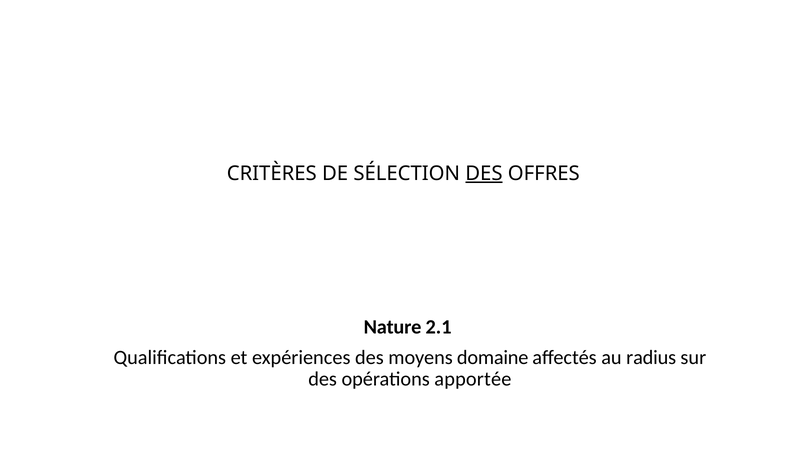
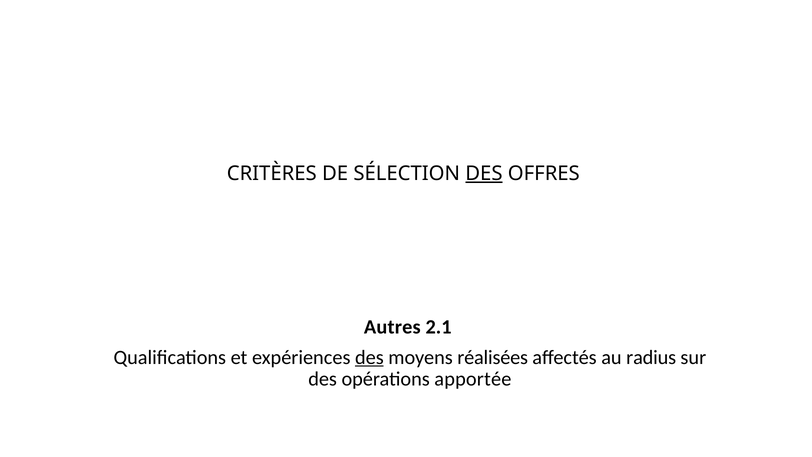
Nature: Nature -> Autres (392, 327)
des underline: none -> present (369, 357)
domaine: domaine -> réalisées (493, 357)
